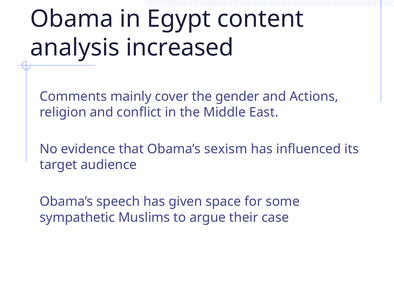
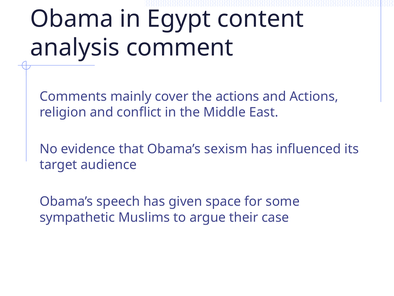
increased: increased -> comment (180, 48)
the gender: gender -> actions (237, 96)
